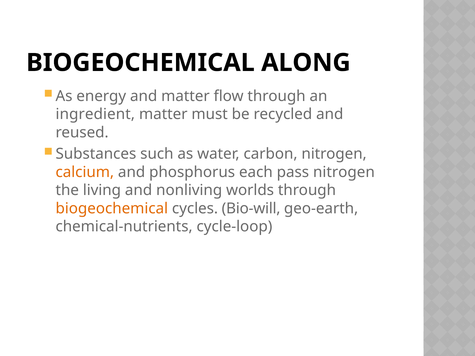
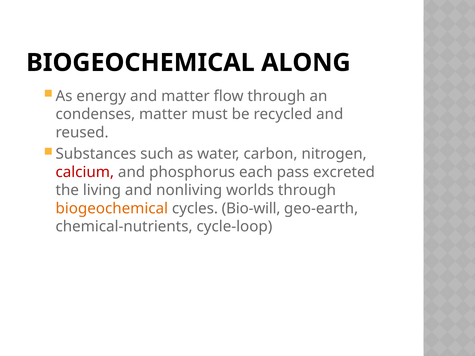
ingredient: ingredient -> condenses (95, 114)
calcium colour: orange -> red (85, 172)
pass nitrogen: nitrogen -> excreted (344, 172)
